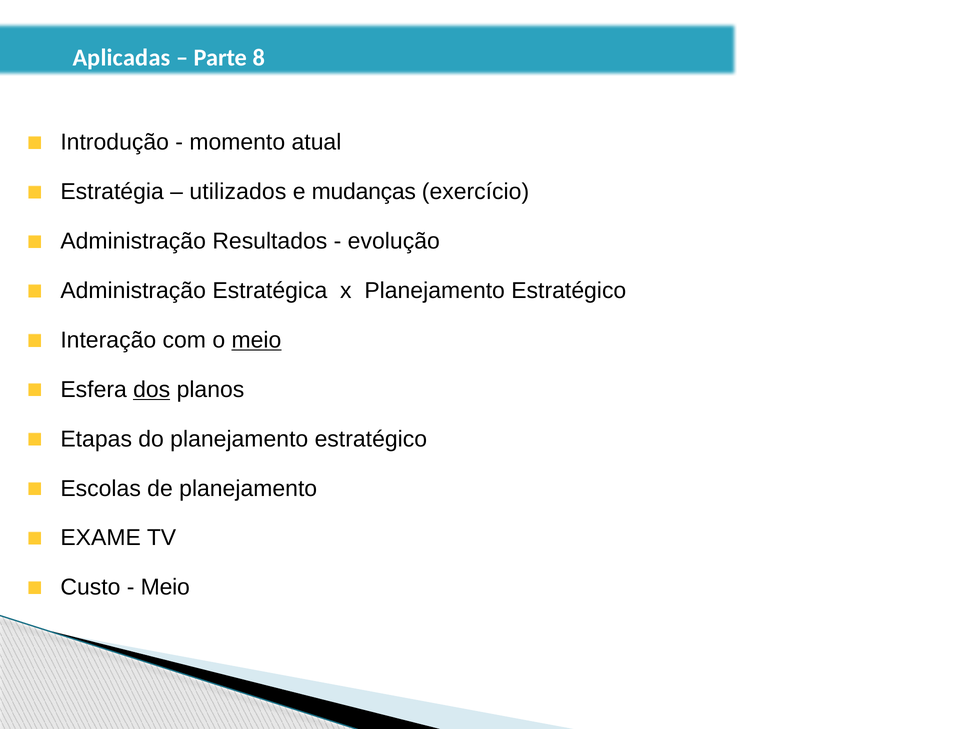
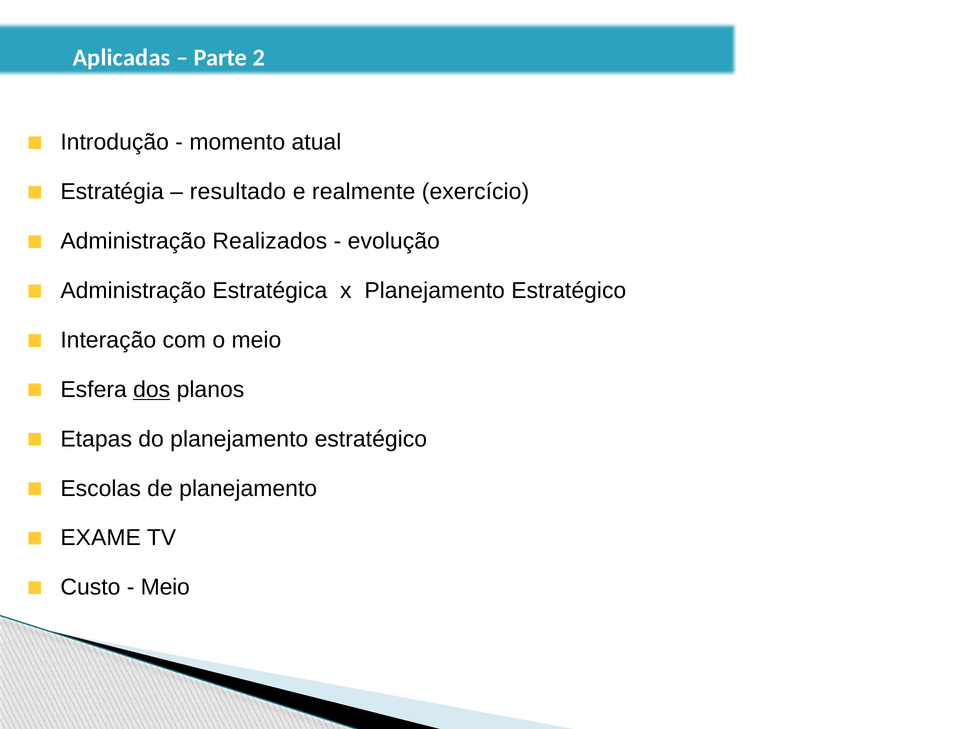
8: 8 -> 2 (259, 58)
utilizados: utilizados -> resultado (238, 192)
mudanças: mudanças -> realmente (364, 192)
Resultados: Resultados -> Realizados (270, 241)
meio underline: present -> none (256, 340)
